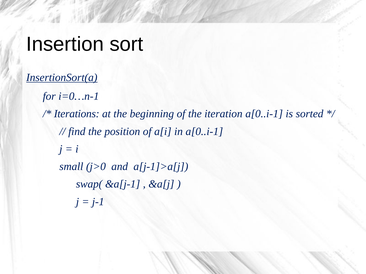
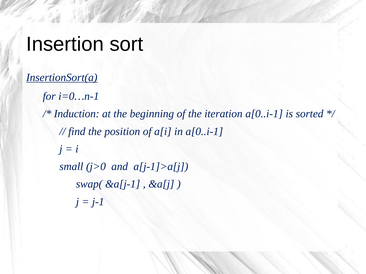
Iterations: Iterations -> Induction (77, 114)
